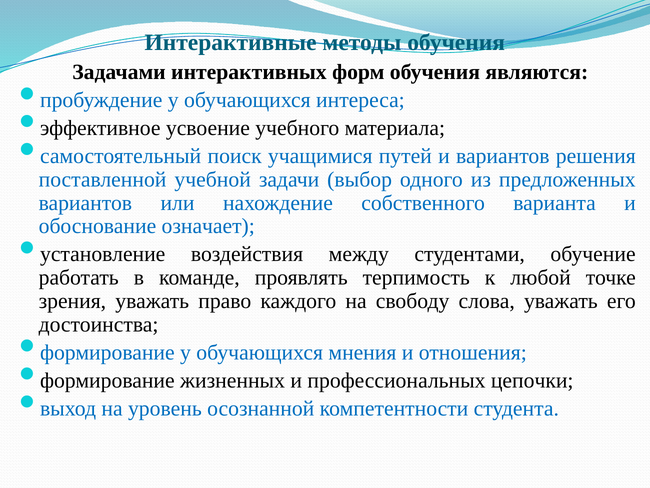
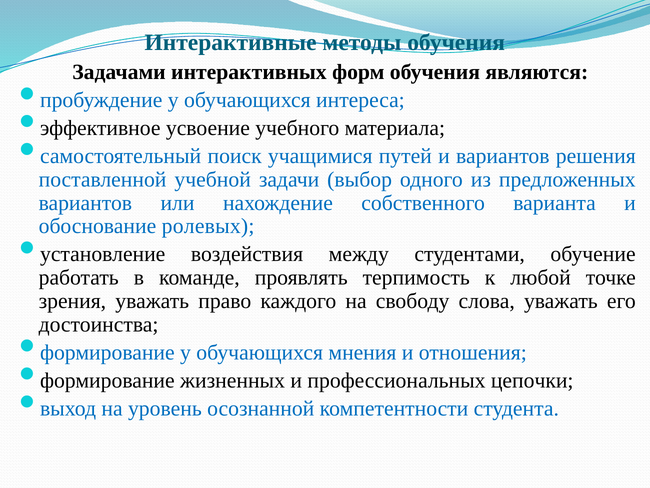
означает: означает -> ролевых (208, 226)
